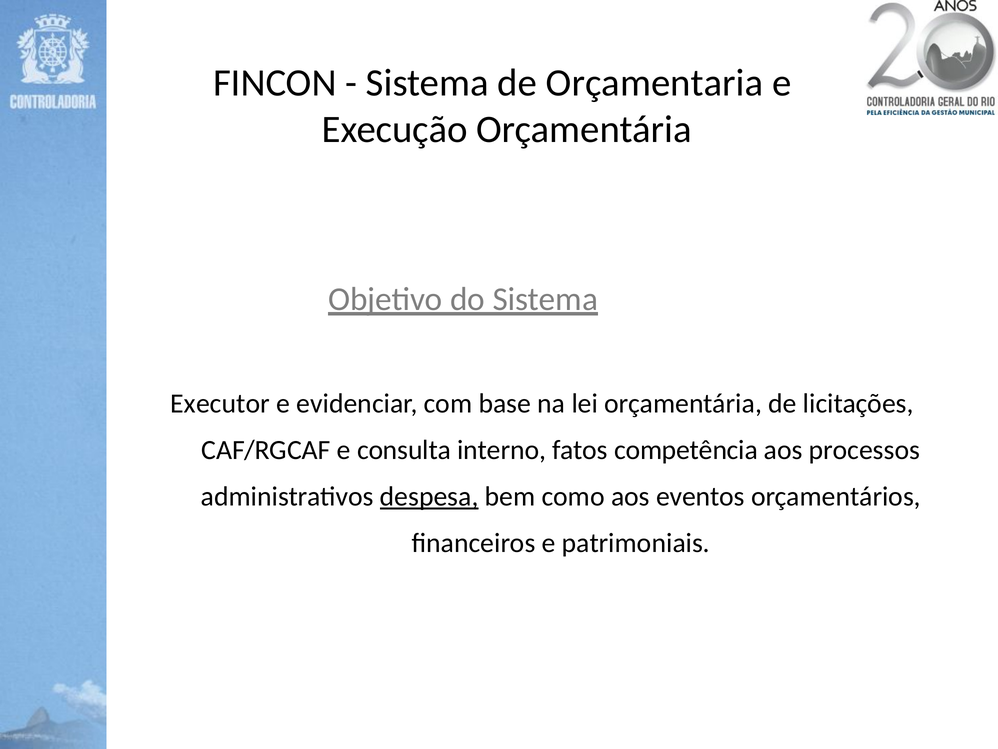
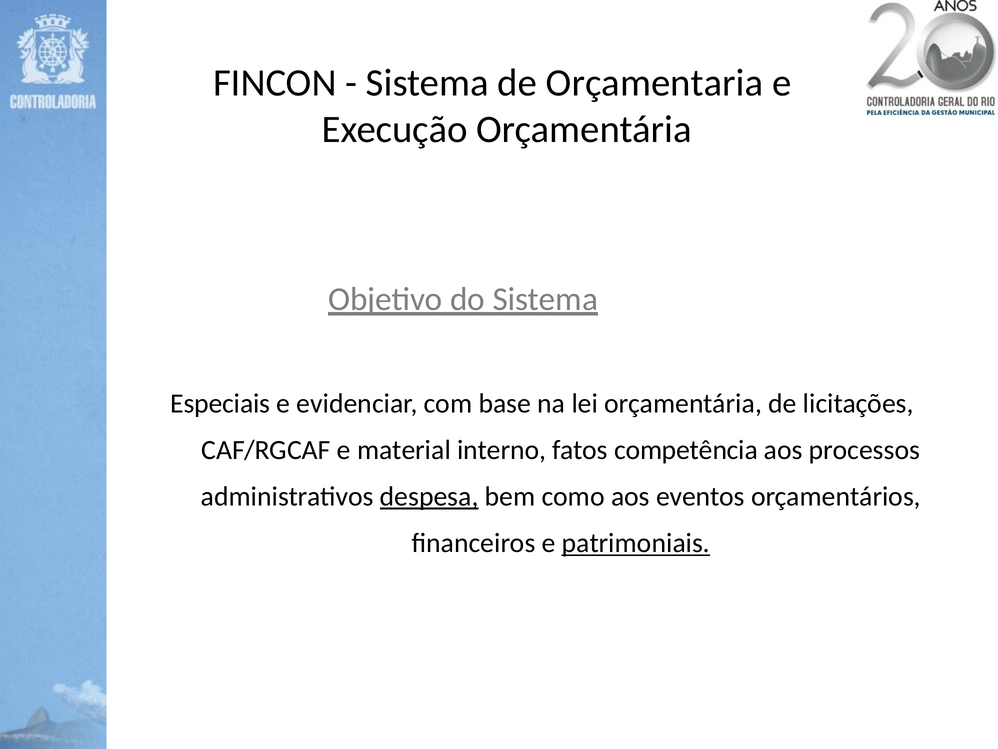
Executor: Executor -> Especiais (220, 403)
consulta: consulta -> material (404, 450)
patrimoniais underline: none -> present (636, 543)
